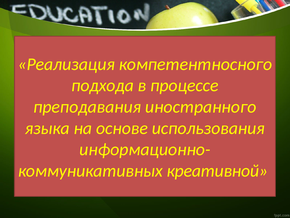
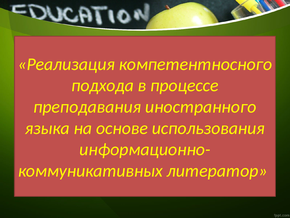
креативной: креативной -> литератор (217, 170)
